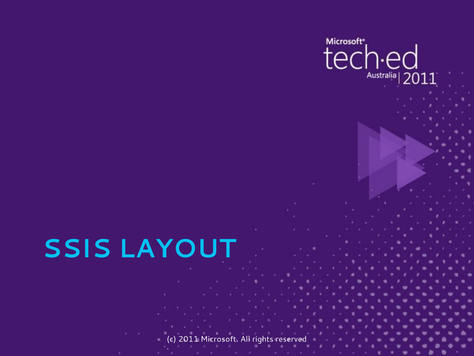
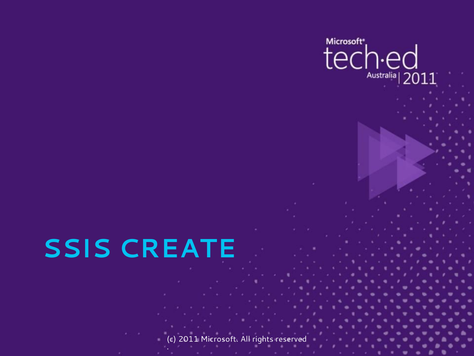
LAYOUT: LAYOUT -> CREATE (177, 248)
